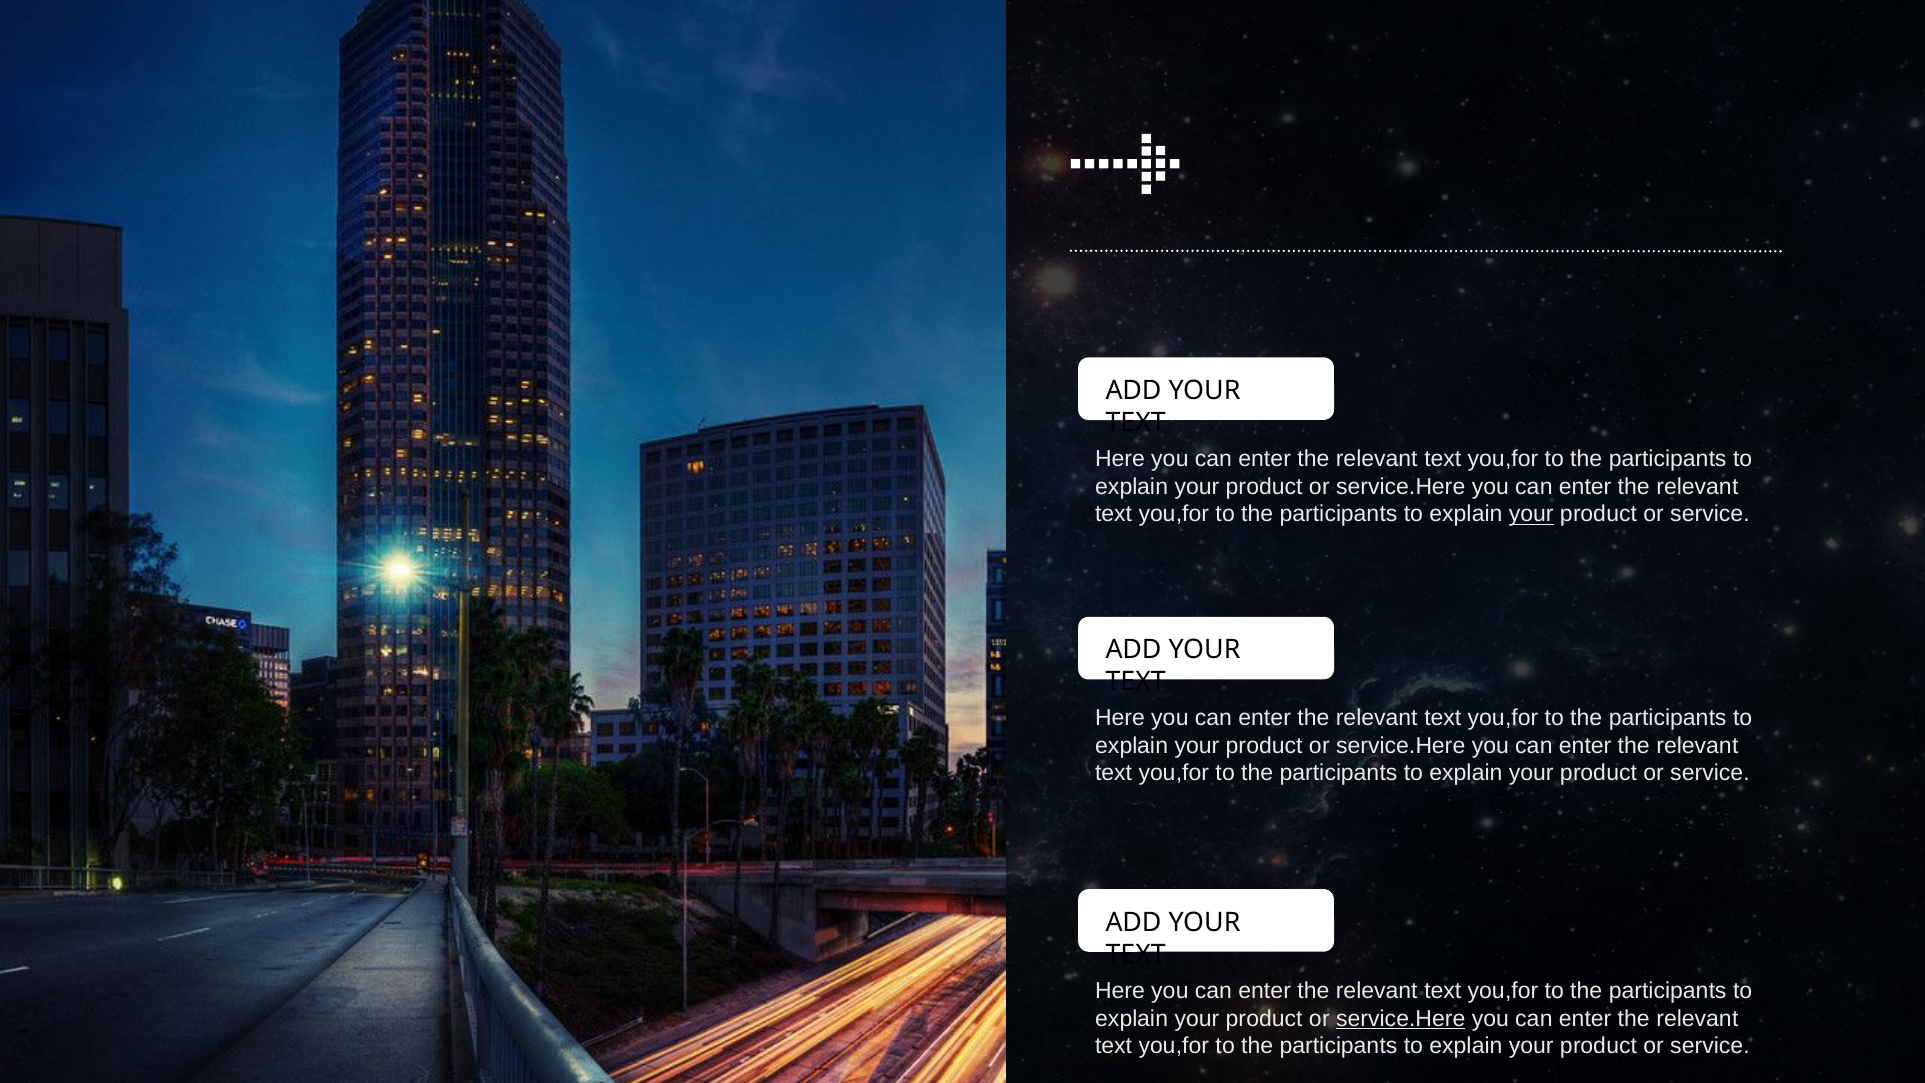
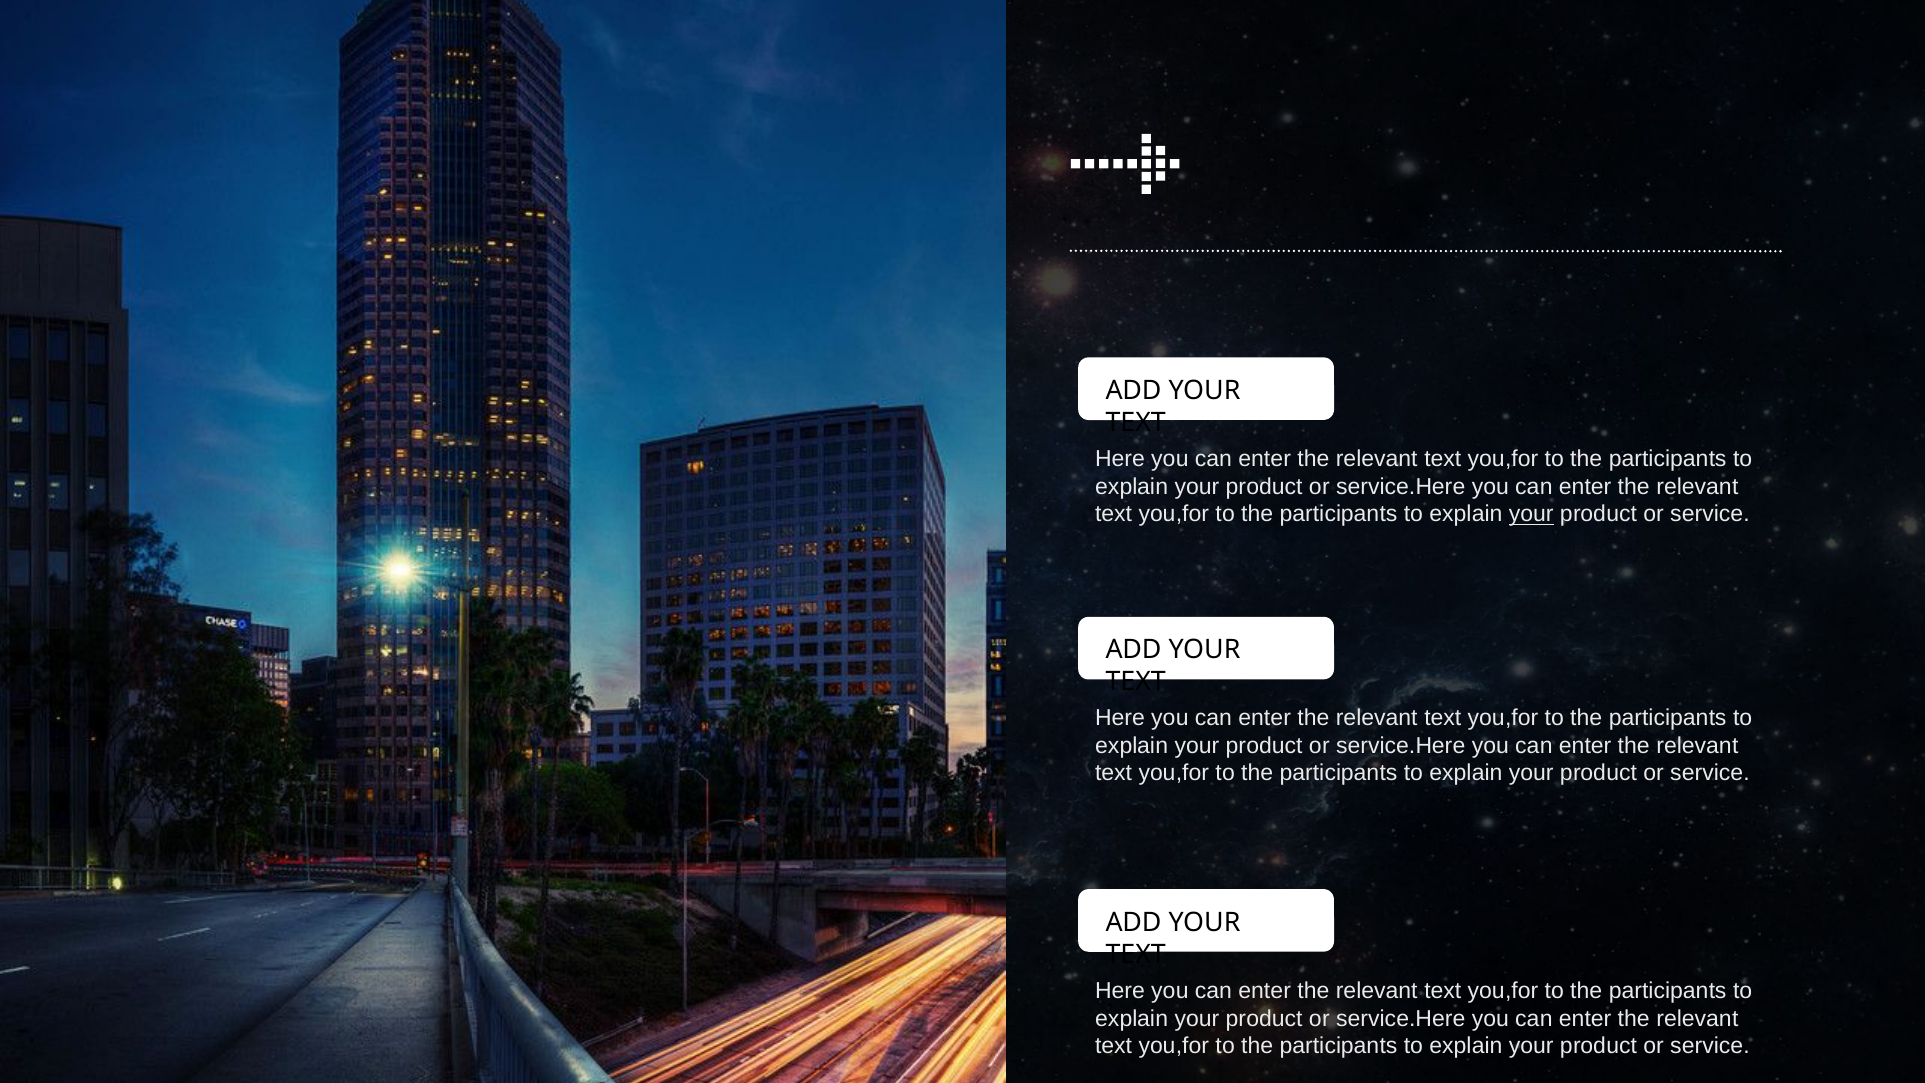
service.Here underline: present -> none (1401, 1018)
